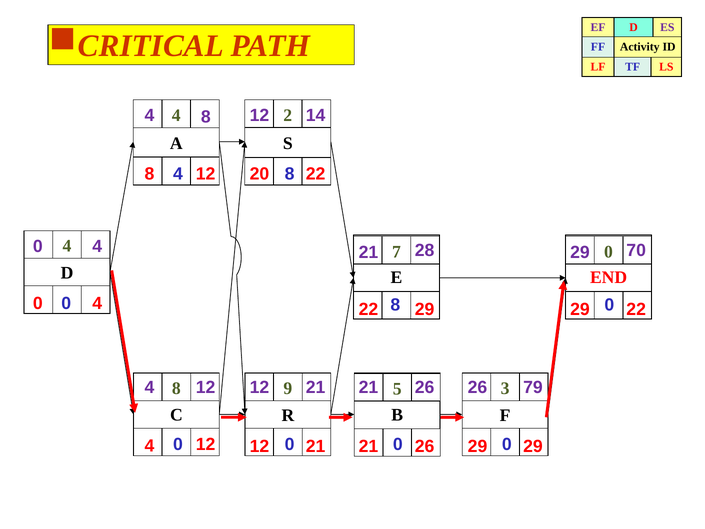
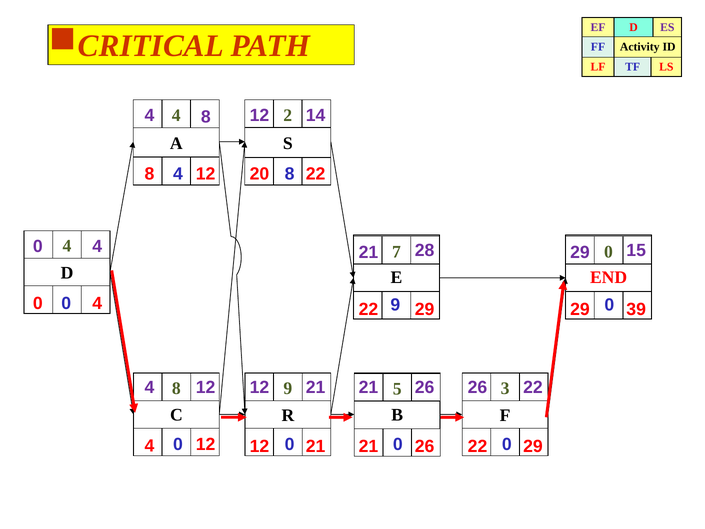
70: 70 -> 15 (636, 250)
8: 8 -> 9 (395, 305)
29 22: 22 -> 39 (636, 309)
26 26 79: 79 -> 22 (533, 387)
29: 29 -> 22 (478, 446)
